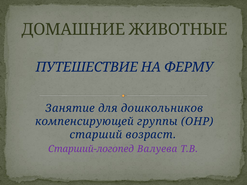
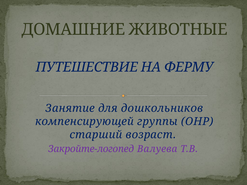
Старший-логопед: Старший-логопед -> Закройте-логопед (91, 149)
